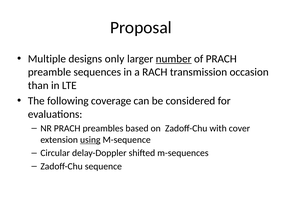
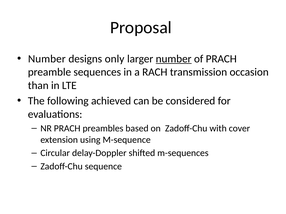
Multiple: Multiple -> Number (47, 59)
coverage: coverage -> achieved (111, 101)
using underline: present -> none (90, 140)
